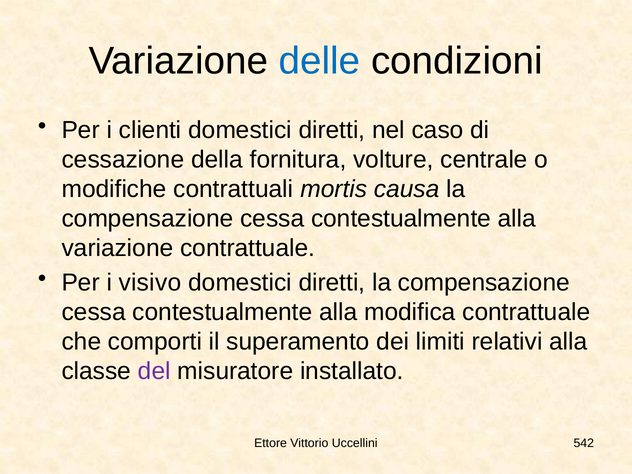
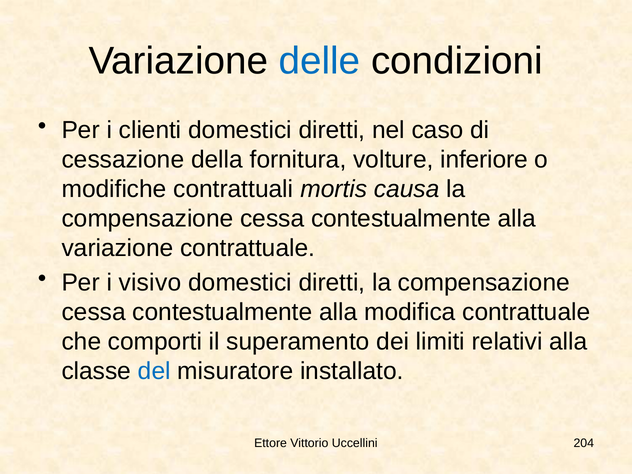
centrale: centrale -> inferiore (484, 160)
del colour: purple -> blue (154, 371)
542: 542 -> 204 (584, 443)
